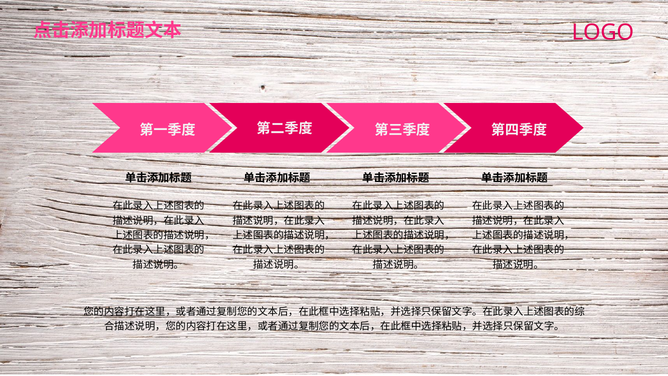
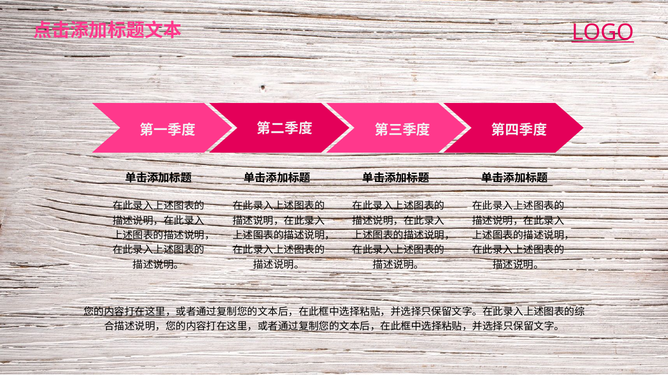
LOGO underline: none -> present (603, 32)
